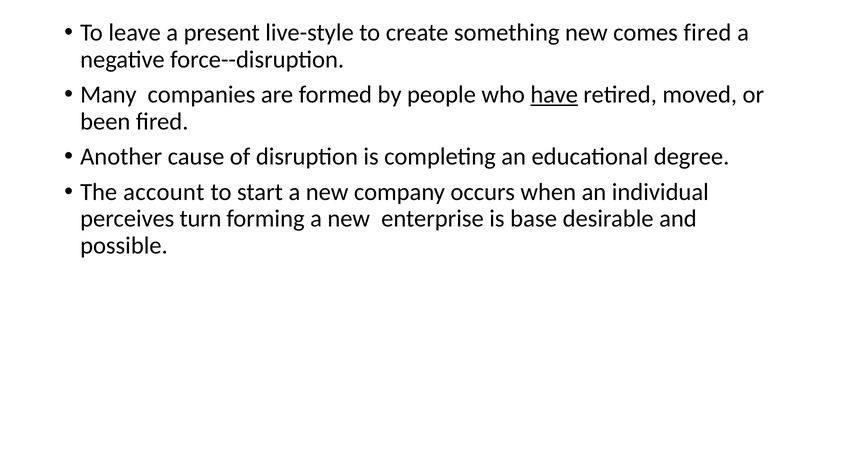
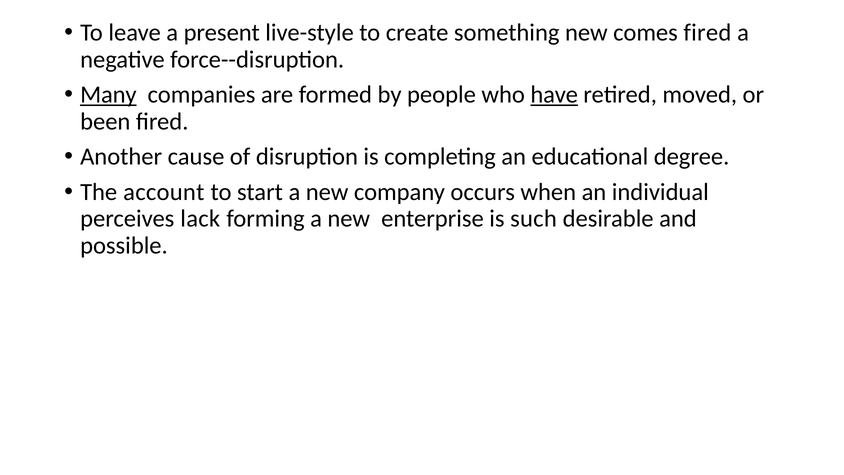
Many underline: none -> present (108, 95)
turn: turn -> lack (200, 219)
base: base -> such (534, 219)
